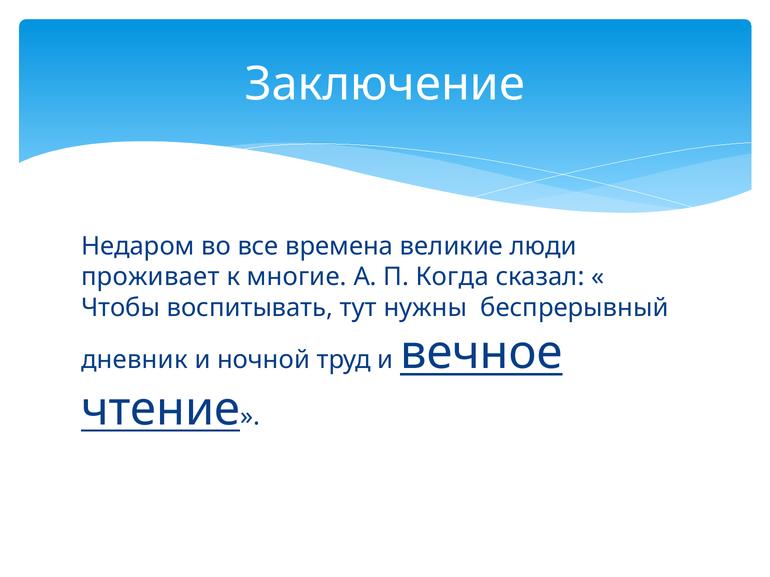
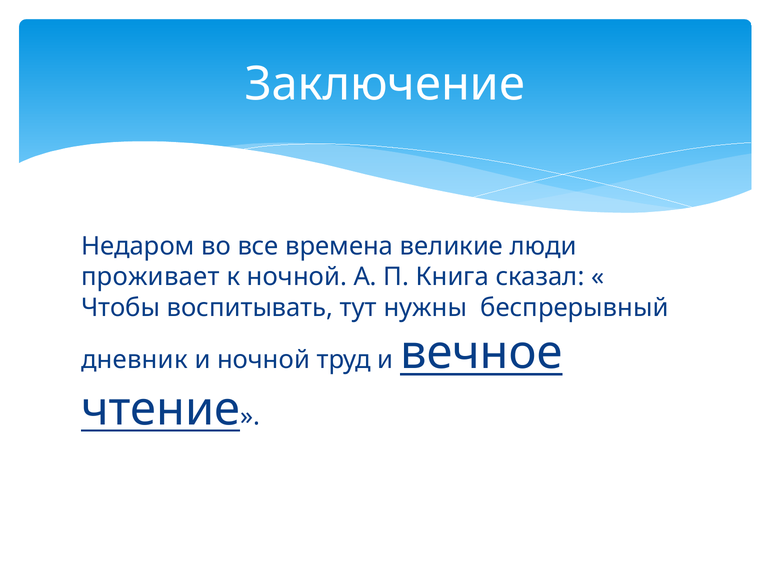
к многие: многие -> ночной (297, 277)
Когда: Когда -> Книга (452, 277)
